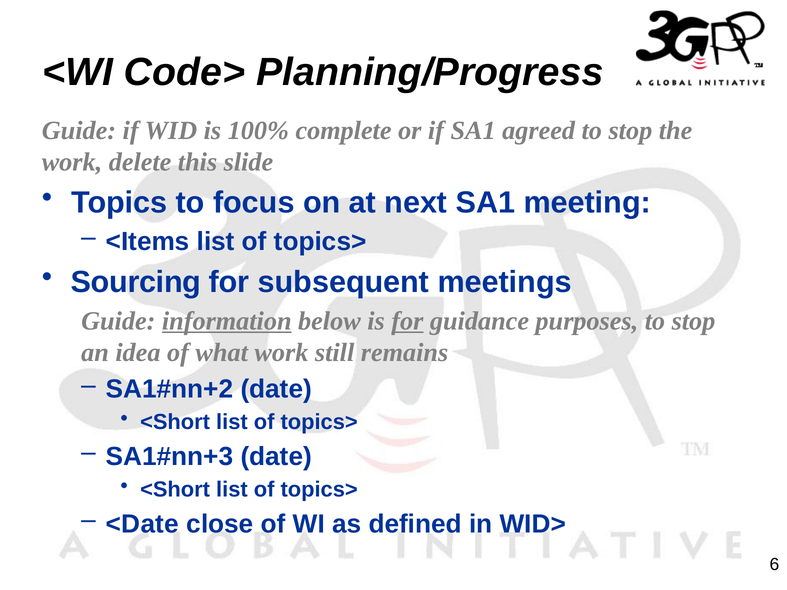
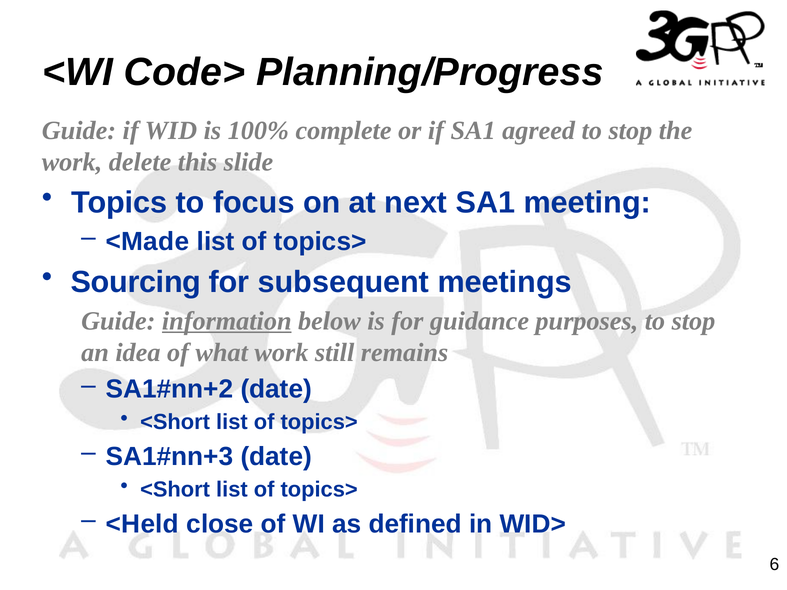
<Items: <Items -> <Made (147, 242)
for underline: present -> none (407, 321)
<Date: <Date -> <Held (142, 524)
